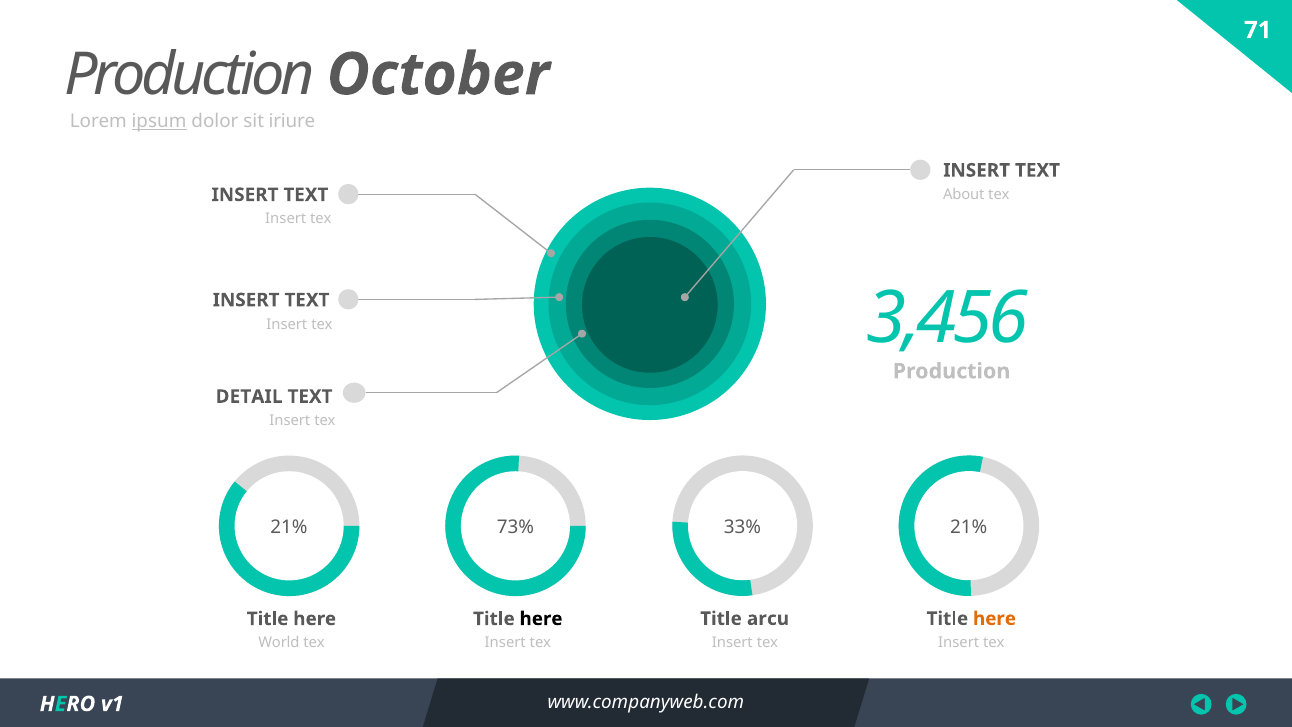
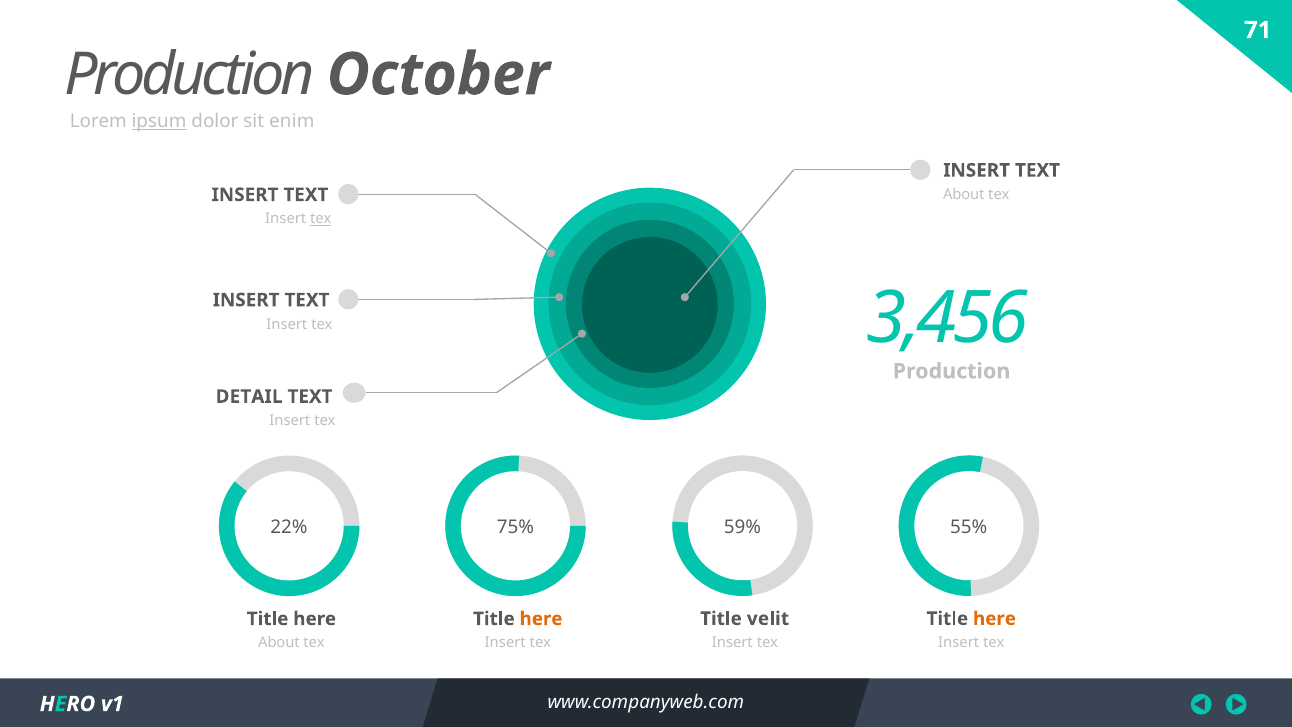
iriure: iriure -> enim (292, 121)
tex underline: none -> present (321, 219)
33%: 33% -> 59% (742, 527)
21%: 21% -> 55% (969, 527)
21%: 21% -> 22% (289, 527)
73%: 73% -> 75% (515, 527)
arcu: arcu -> velit (768, 618)
here colour: black -> orange (541, 619)
World: World -> About (279, 643)
